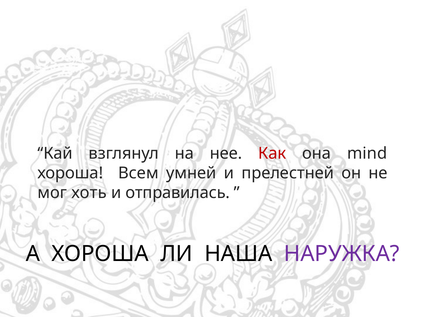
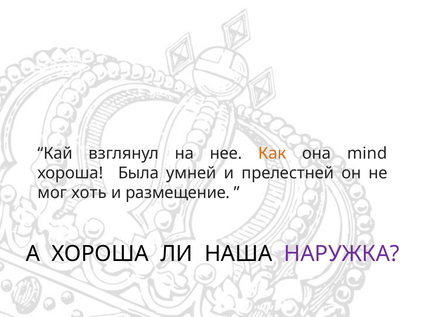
Как colour: red -> orange (272, 153)
Всем: Всем -> Была (138, 173)
отправилась: отправилась -> размещение (178, 193)
